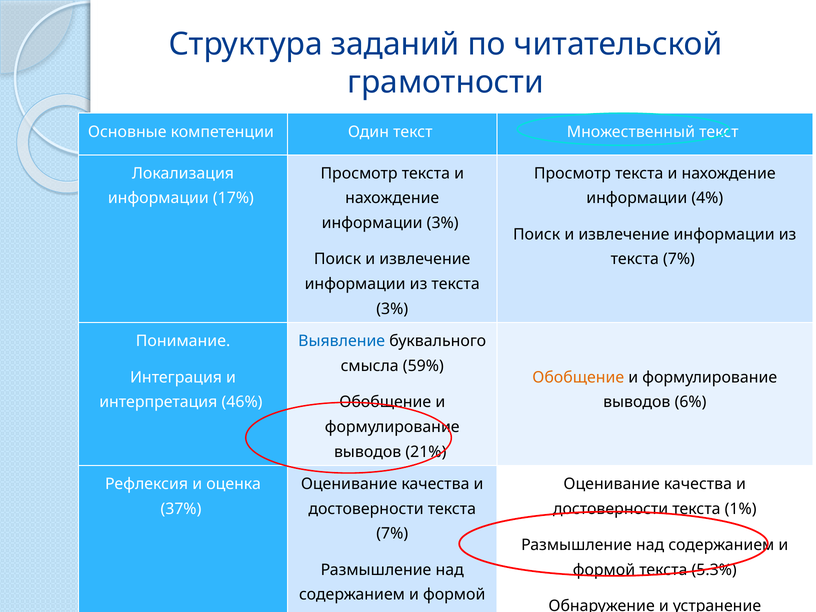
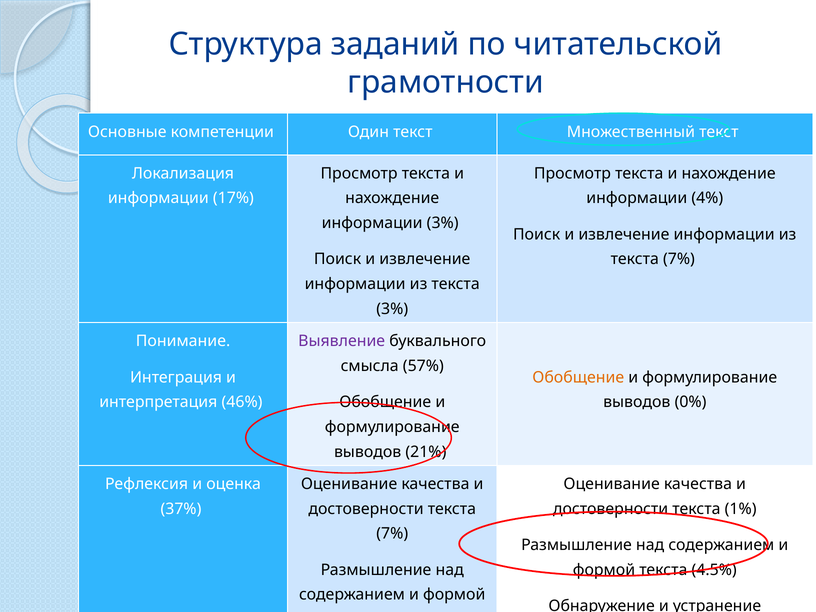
Выявление colour: blue -> purple (342, 341)
59%: 59% -> 57% (423, 366)
6%: 6% -> 0% (691, 402)
5.3%: 5.3% -> 4.5% (714, 570)
